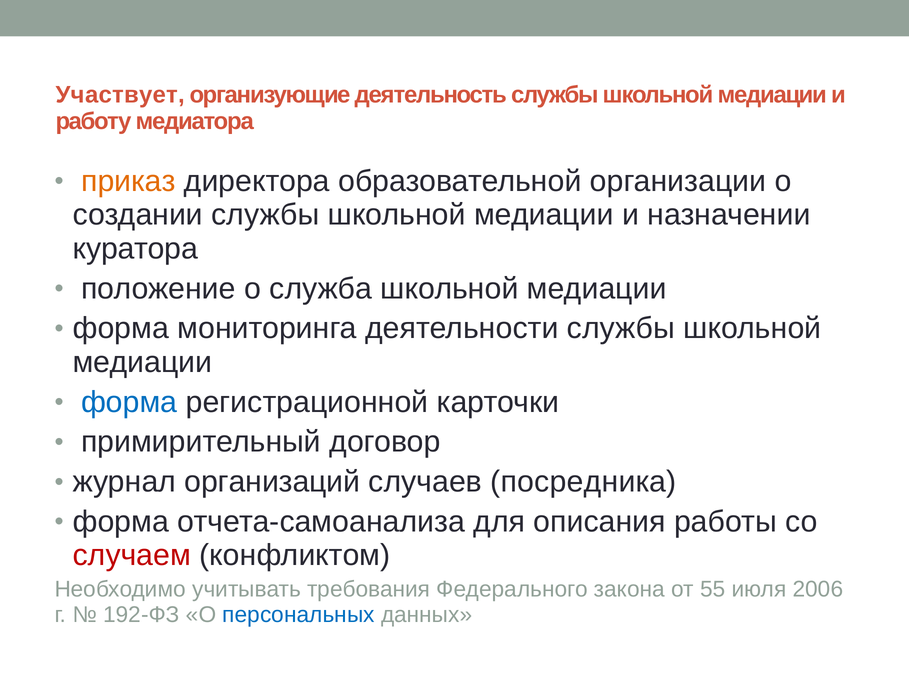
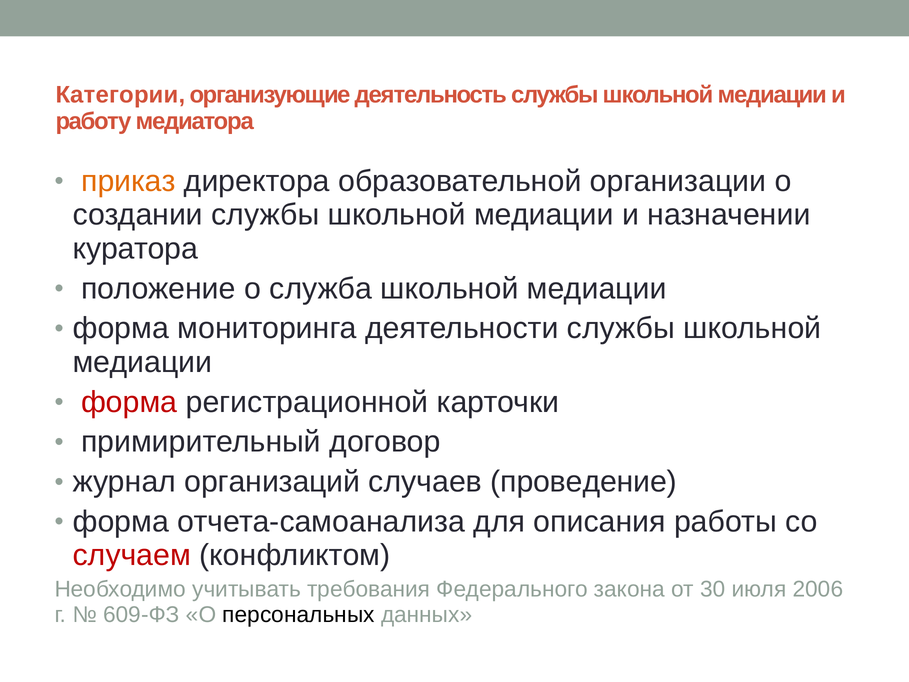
Участвует: Участвует -> Категории (120, 95)
форма colour: blue -> red (129, 402)
посредника: посредника -> проведение (584, 482)
55: 55 -> 30 (713, 589)
192-ФЗ: 192-ФЗ -> 609-ФЗ (141, 615)
персональных colour: blue -> black (299, 615)
